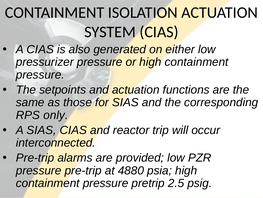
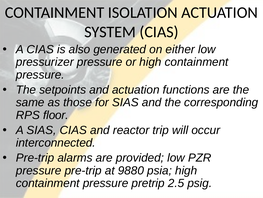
only: only -> floor (56, 115)
4880: 4880 -> 9880 (131, 170)
